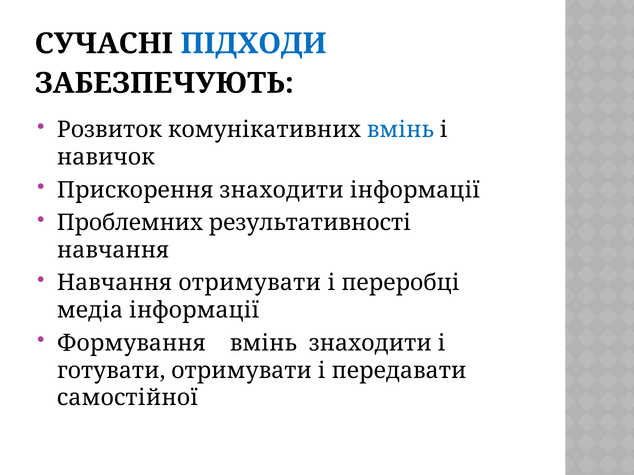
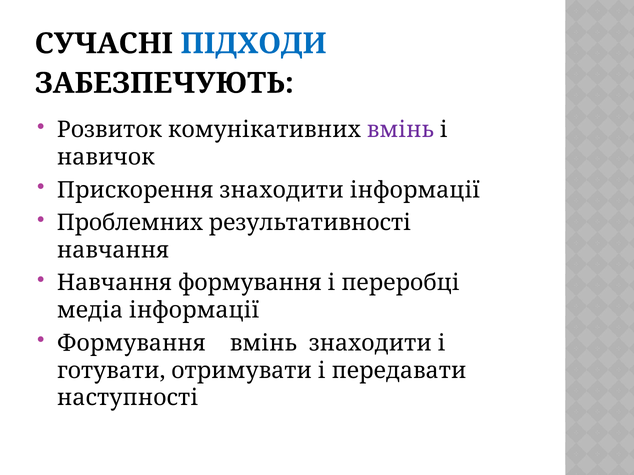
вмінь colour: blue -> purple (400, 130)
Навчання отримувати: отримувати -> формування (250, 283)
самостійної: самостійної -> наступності (128, 398)
